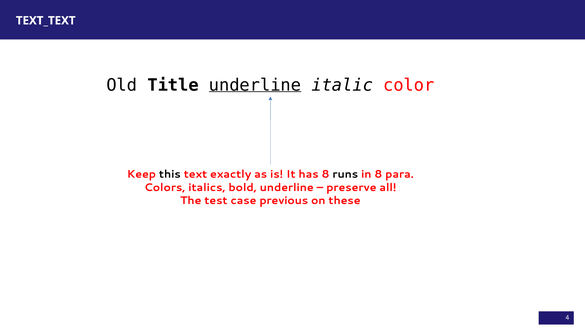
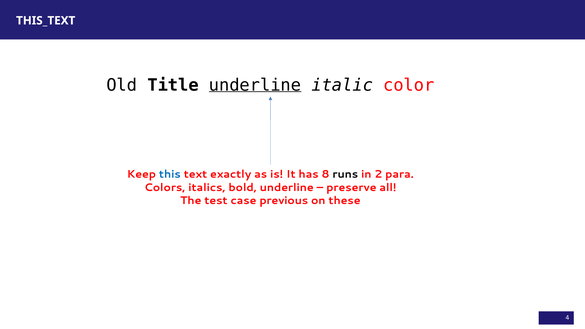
TEXT_TEXT: TEXT_TEXT -> THIS_TEXT (46, 21)
this colour: black -> blue (170, 174)
in 8: 8 -> 2 (378, 174)
